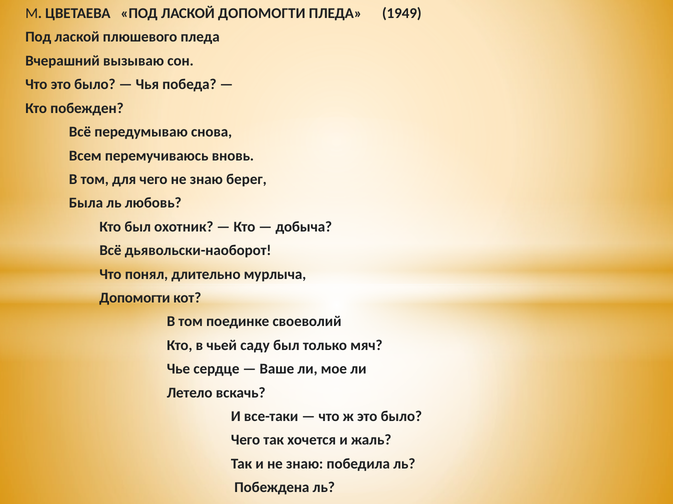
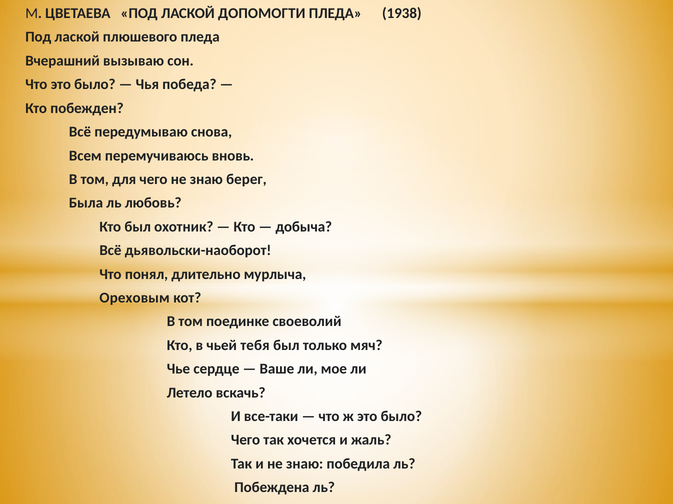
1949: 1949 -> 1938 (402, 13)
Допомогти: Допомогти -> Ореховым (135, 298)
саду: саду -> тебя (255, 346)
